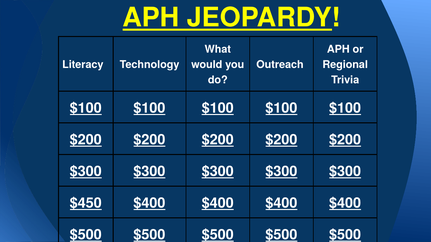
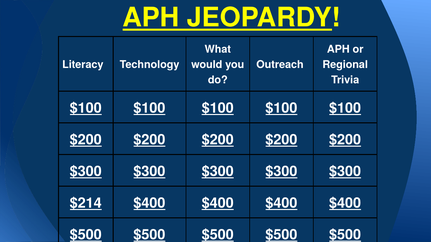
$450: $450 -> $214 (86, 203)
